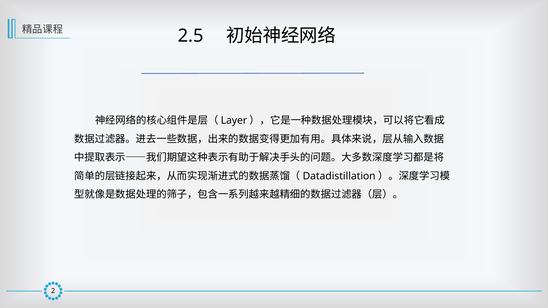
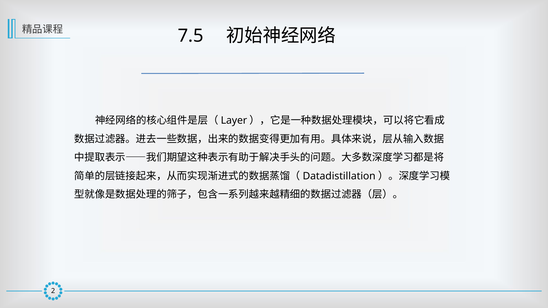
2.5: 2.5 -> 7.5 (191, 36)
